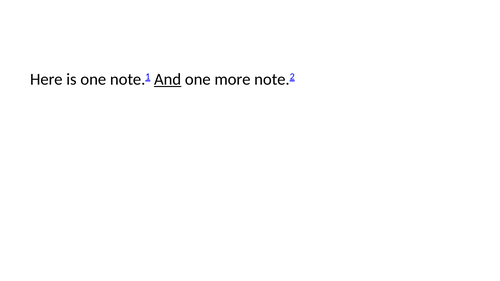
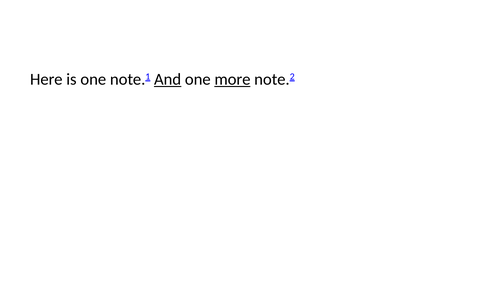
more underline: none -> present (232, 79)
